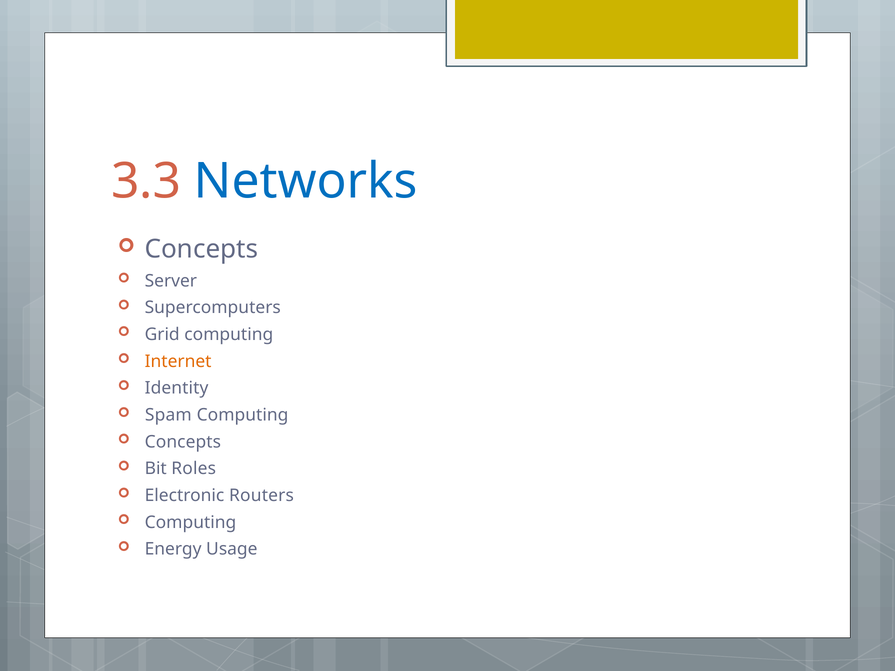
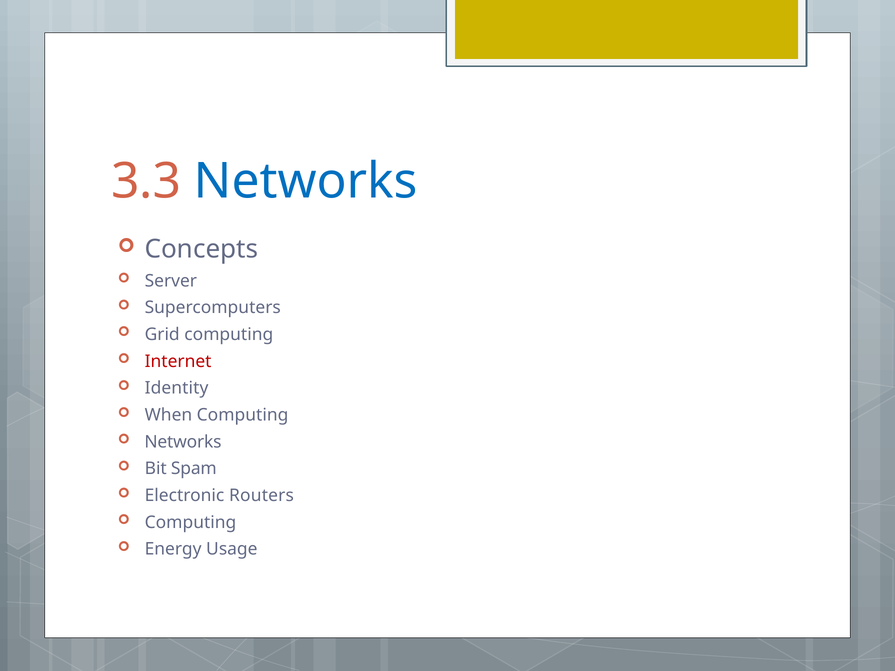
Internet colour: orange -> red (178, 361)
Spam: Spam -> When (168, 415)
Concepts: Concepts -> Networks (183, 442)
Roles: Roles -> Spam (194, 469)
